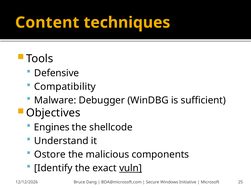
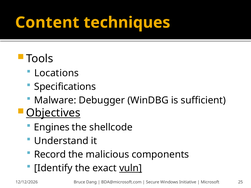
Defensive: Defensive -> Locations (57, 73)
Compatibility: Compatibility -> Specifications (65, 87)
Objectives underline: none -> present (53, 113)
Ostore: Ostore -> Record (50, 155)
